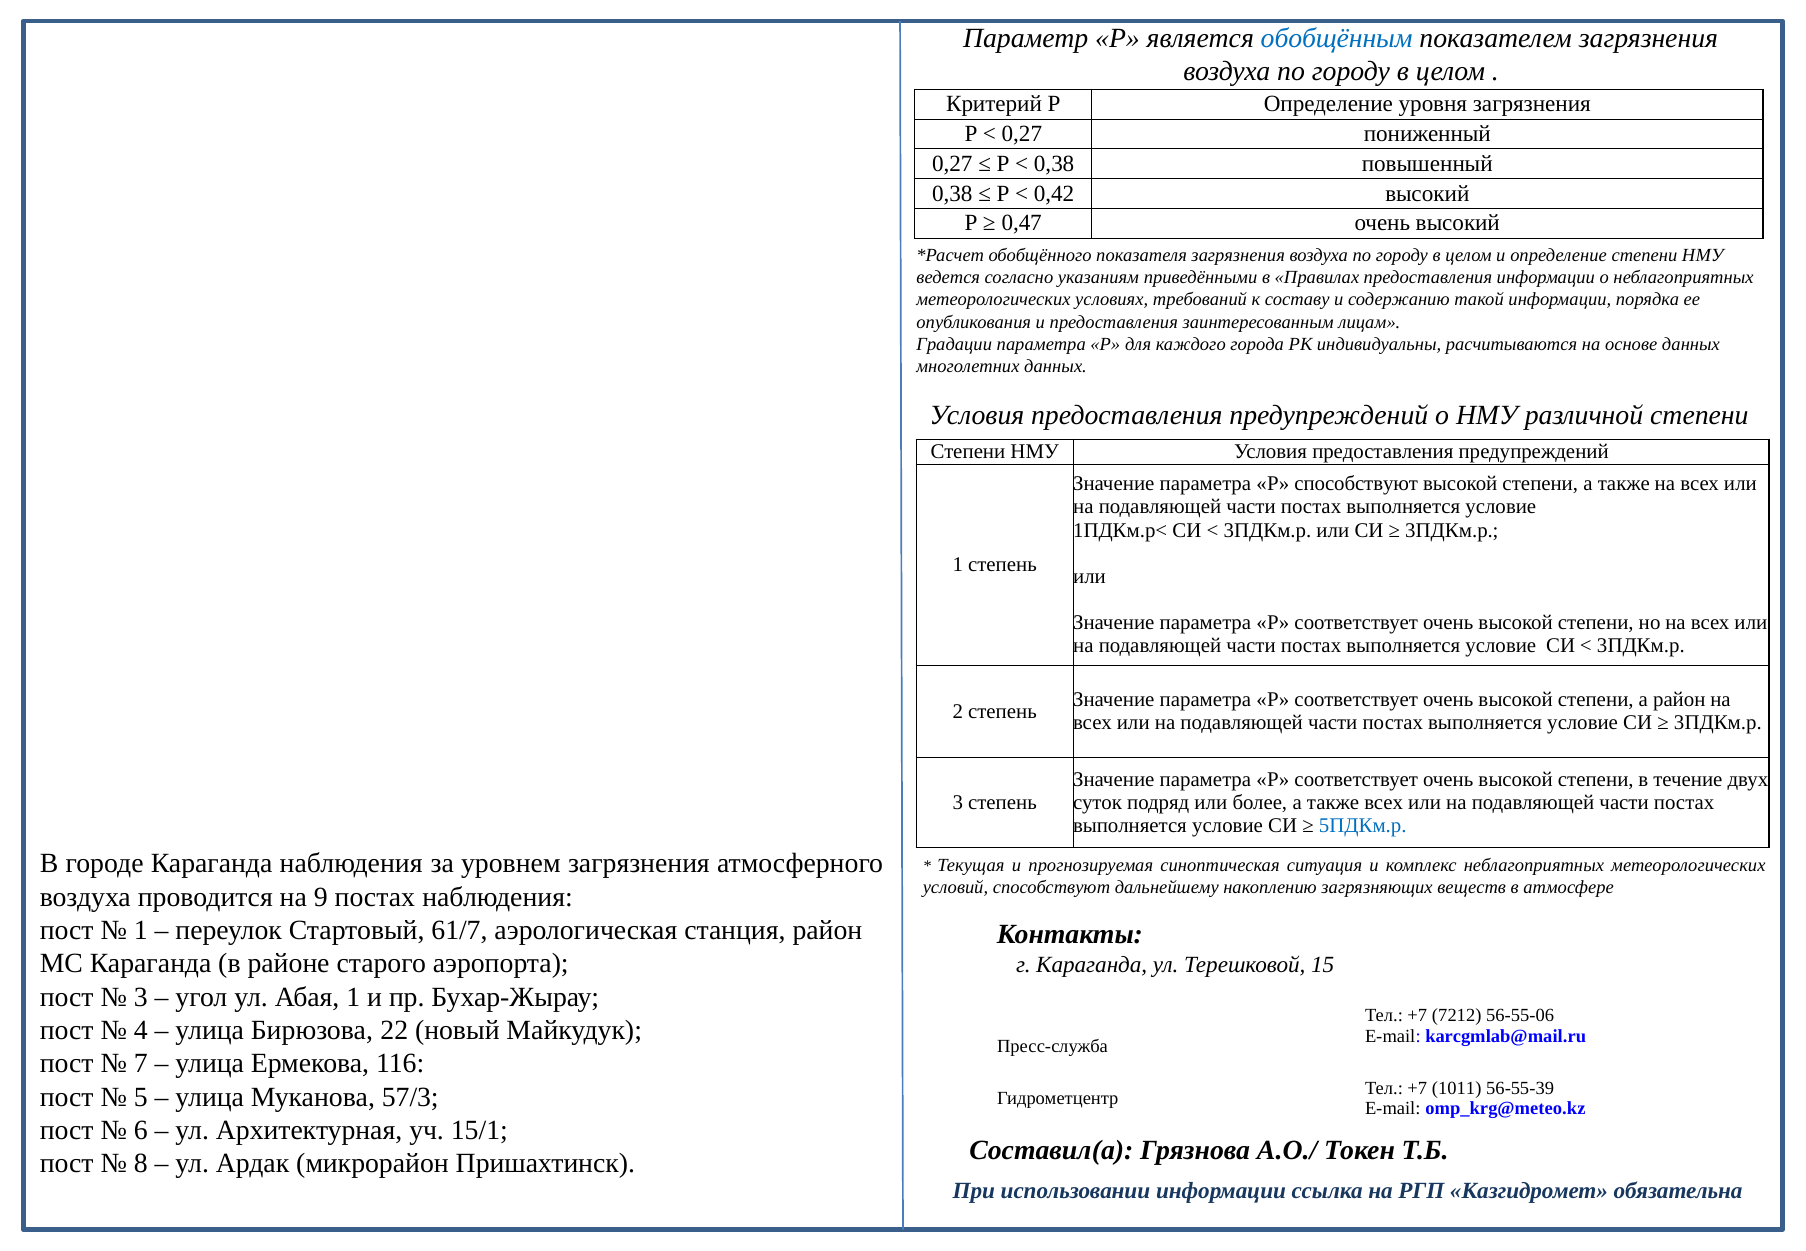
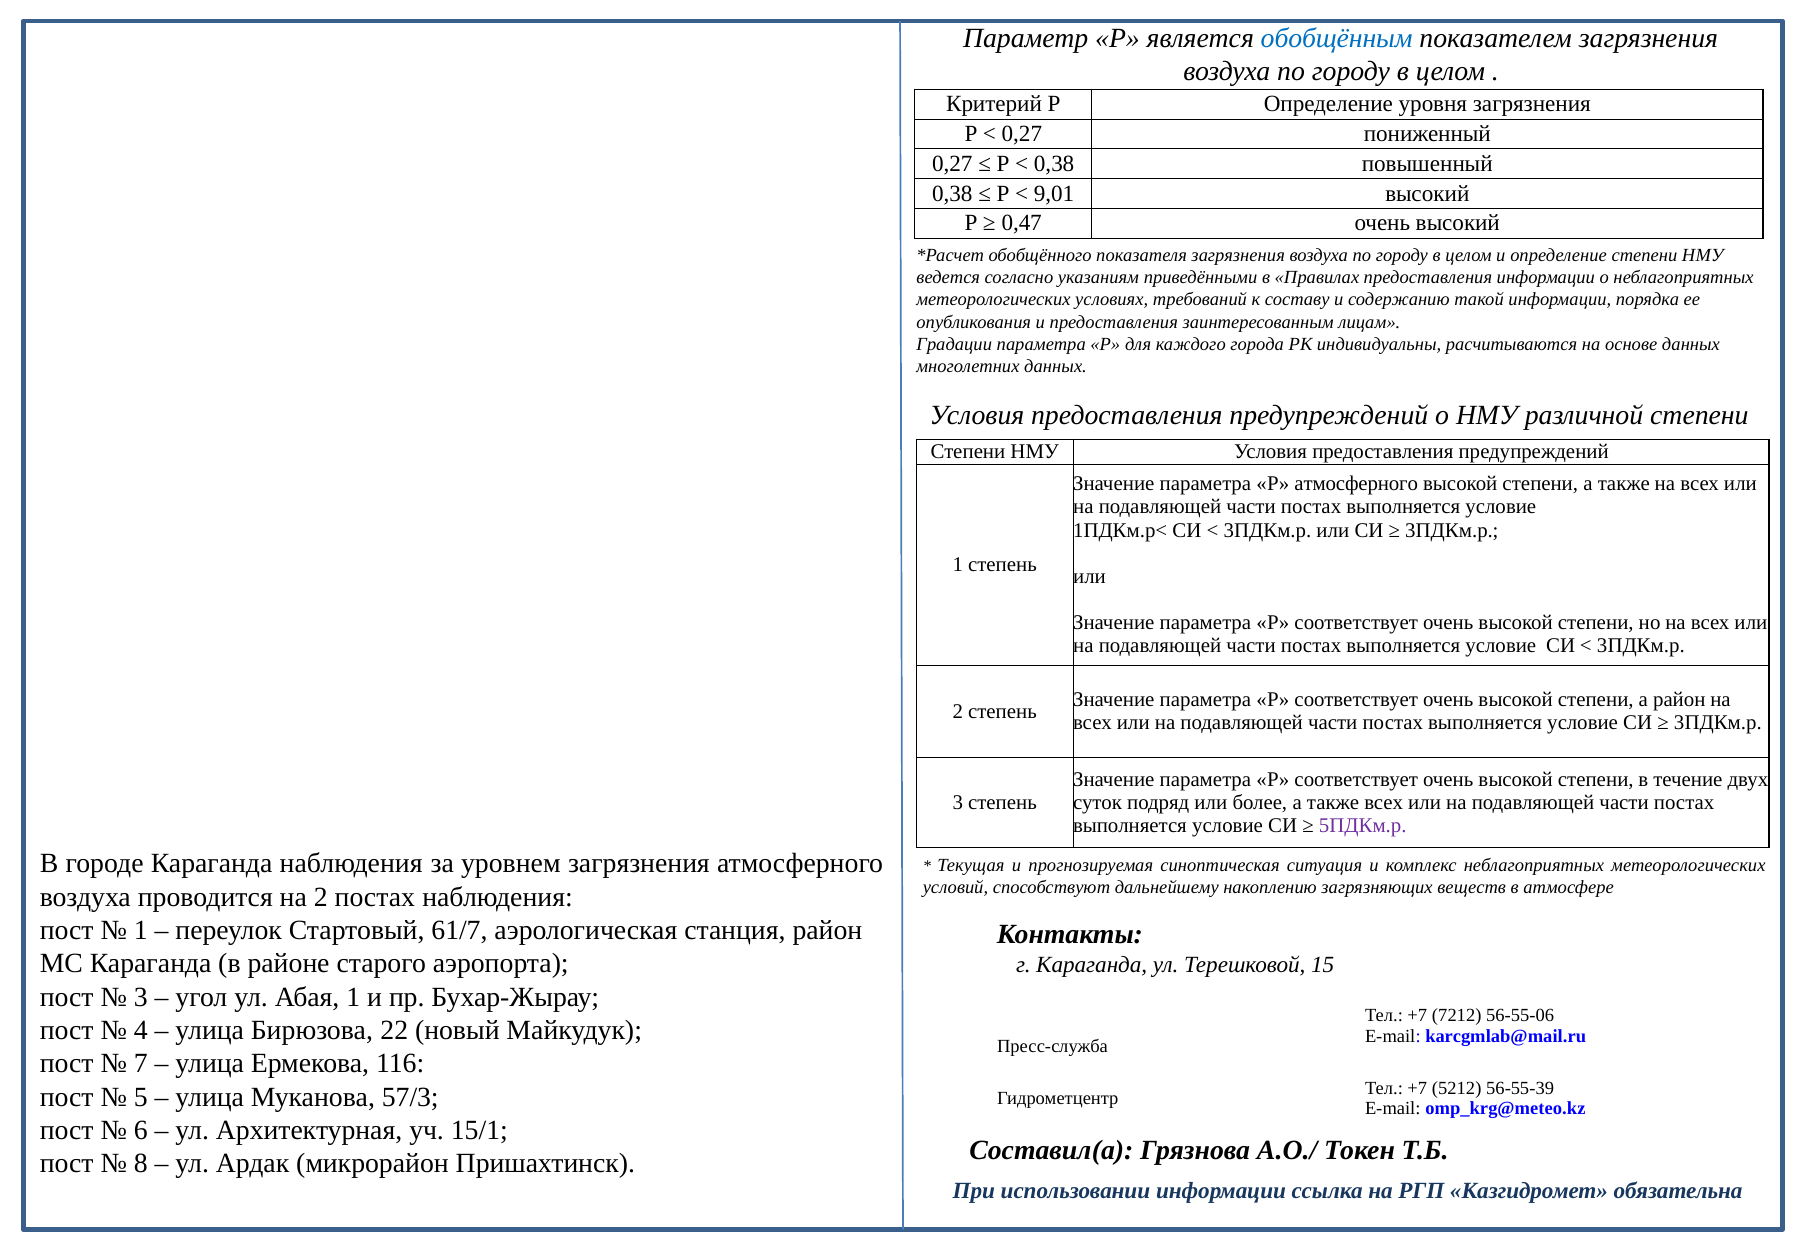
0,42: 0,42 -> 9,01 (1054, 193)
Р способствуют: способствуют -> атмосферного (1356, 484)
5ПДКм.р colour: blue -> purple (1363, 826)
на 9: 9 -> 2 (321, 896)
1011: 1011 -> 5212 (1457, 1087)
